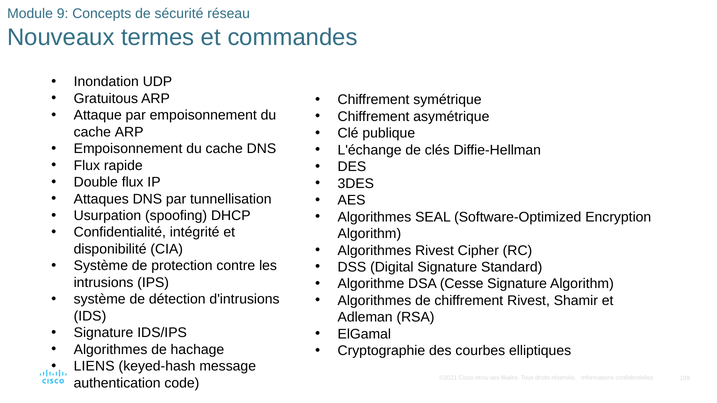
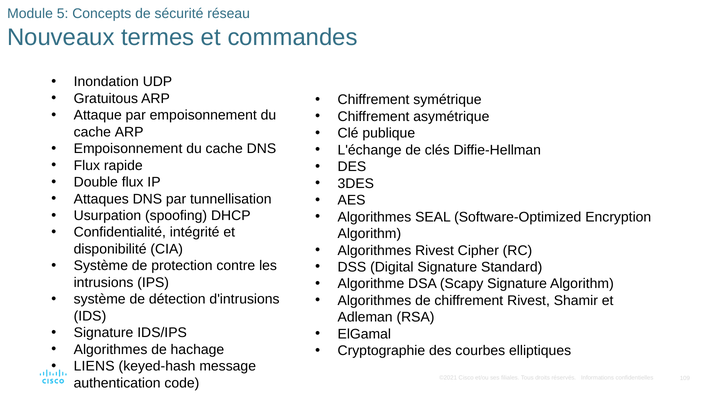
9: 9 -> 5 (63, 14)
Cesse: Cesse -> Scapy (462, 284)
